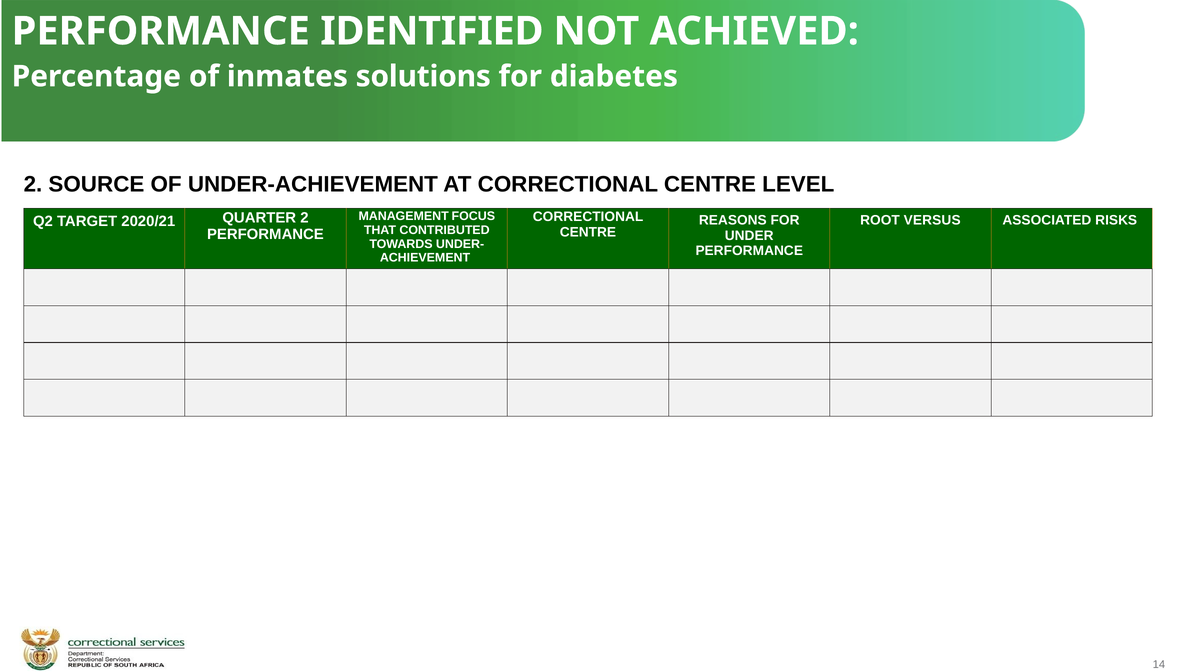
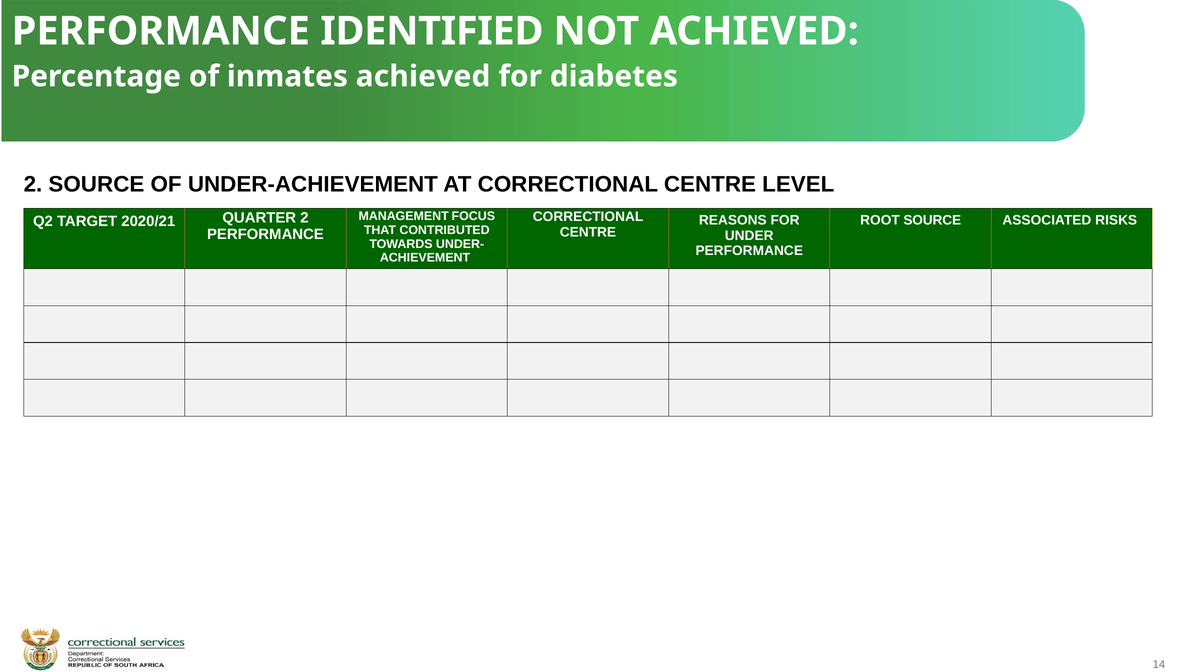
inmates solutions: solutions -> achieved (423, 76)
ROOT VERSUS: VERSUS -> SOURCE (932, 221)
